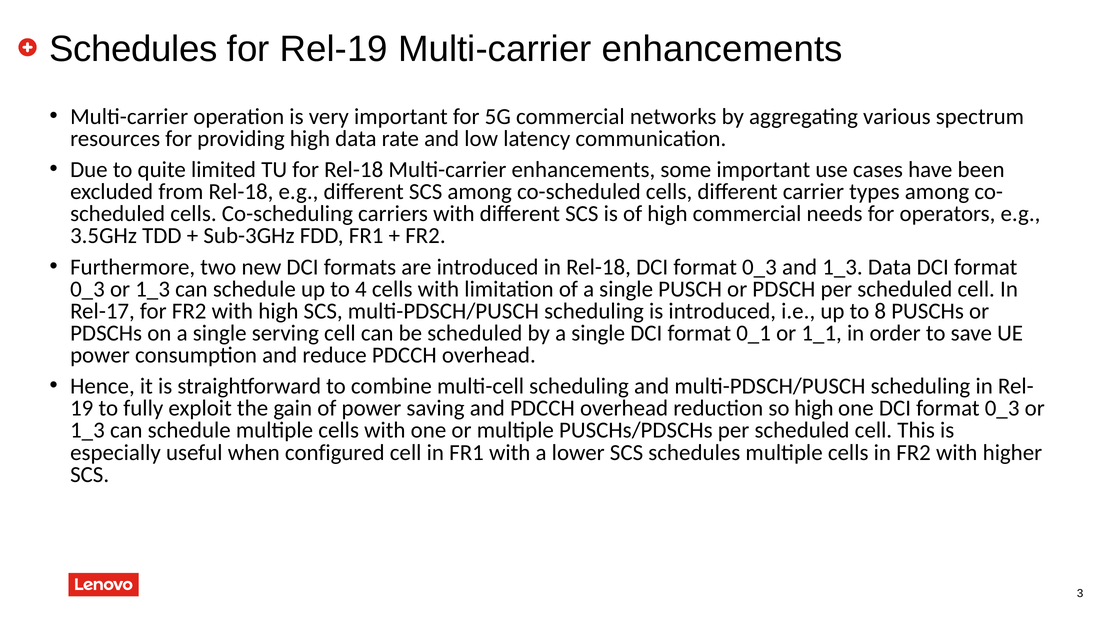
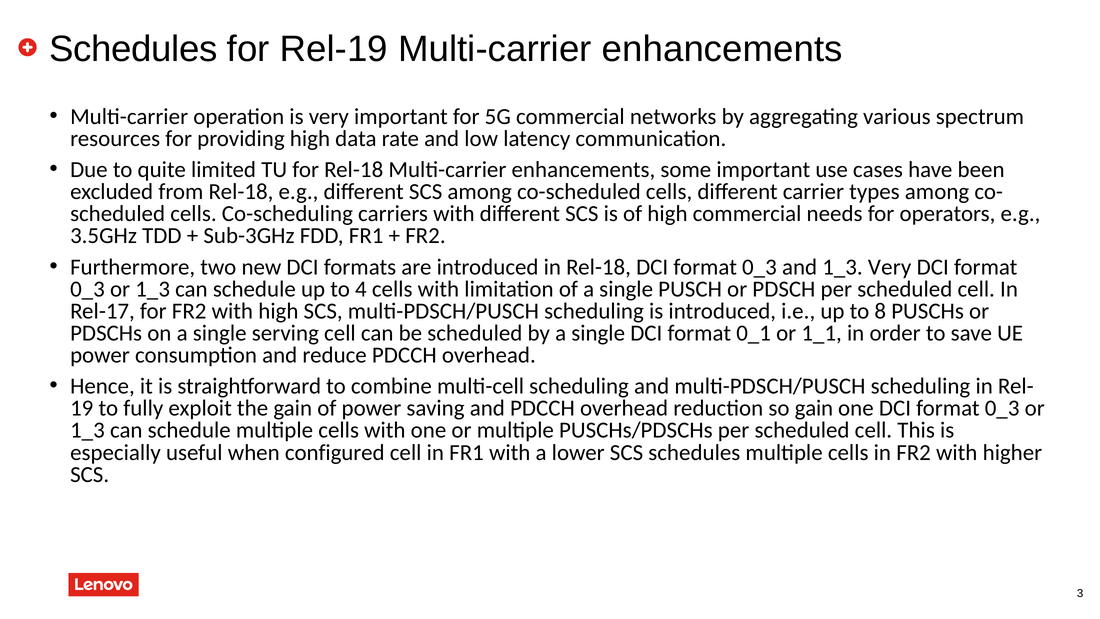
1_3 Data: Data -> Very (890, 267)
so high: high -> gain (814, 408)
